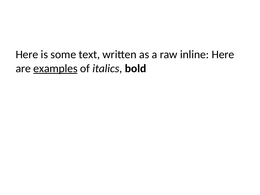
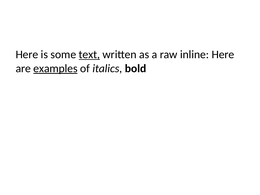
text underline: none -> present (89, 55)
